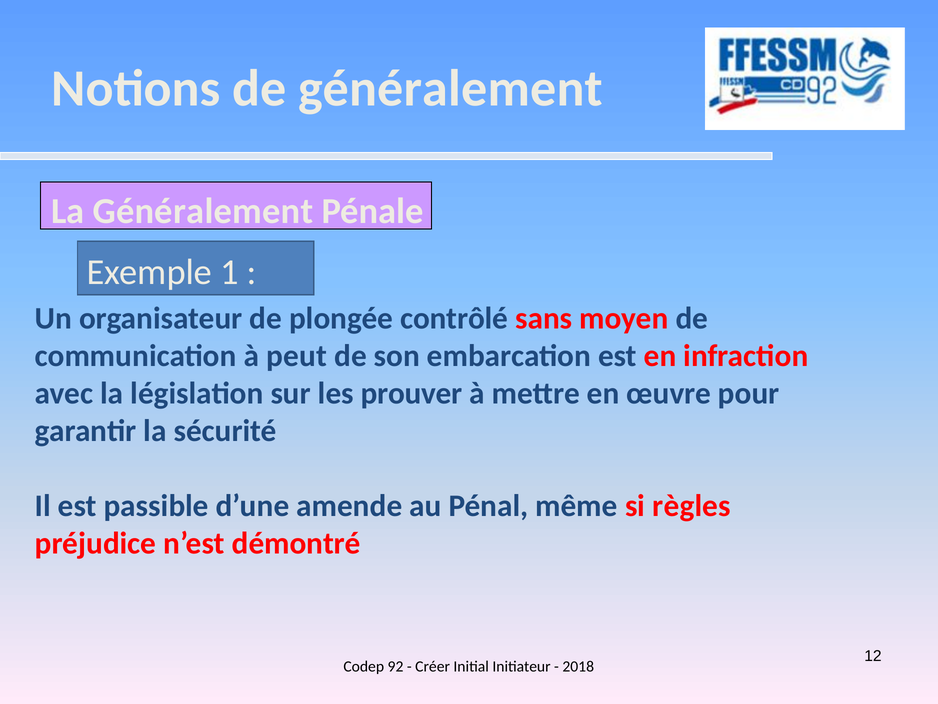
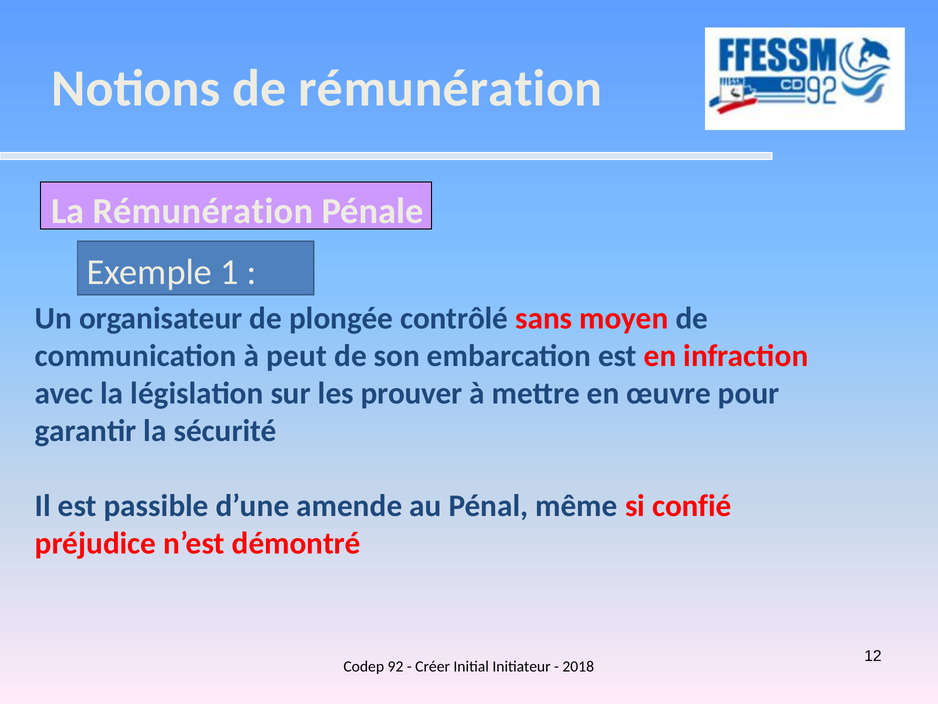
de généralement: généralement -> rémunération (450, 88)
La Généralement: Généralement -> Rémunération (203, 211)
règles: règles -> confié (692, 506)
